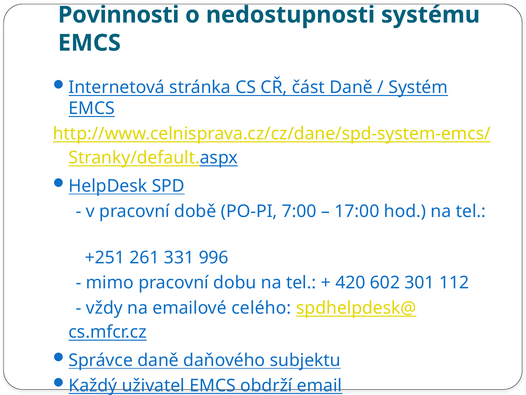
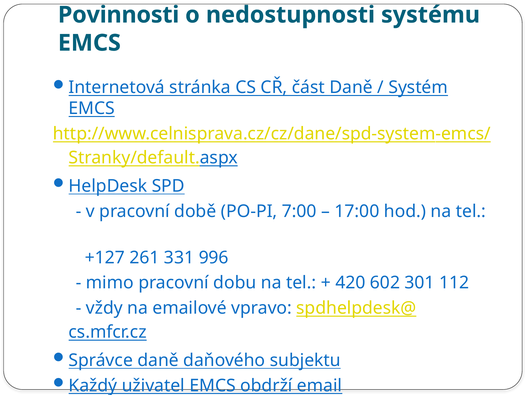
+251: +251 -> +127 (105, 257)
celého: celého -> vpravo (261, 308)
